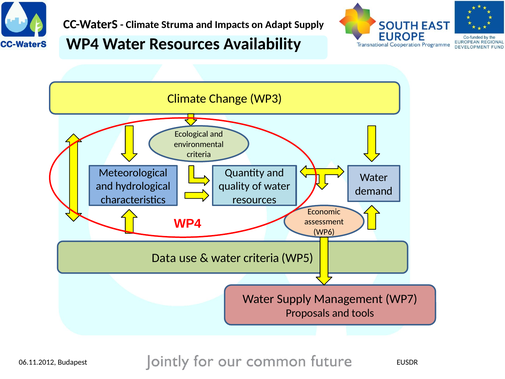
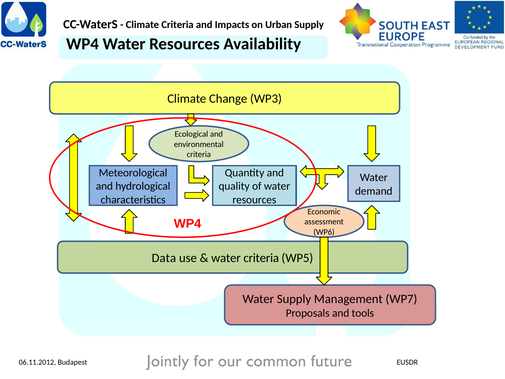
Climate Struma: Struma -> Criteria (177, 25)
Adapt: Adapt -> Urban (279, 25)
